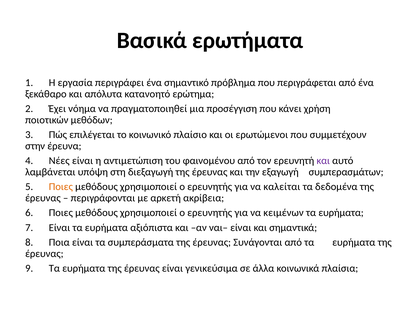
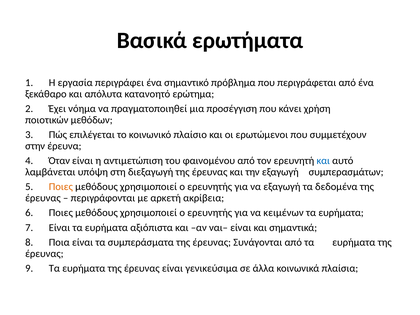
Νέες: Νέες -> Όταν (59, 161)
και colour: purple -> blue (323, 161)
να καλείται: καλείται -> εξαγωγή (282, 187)
